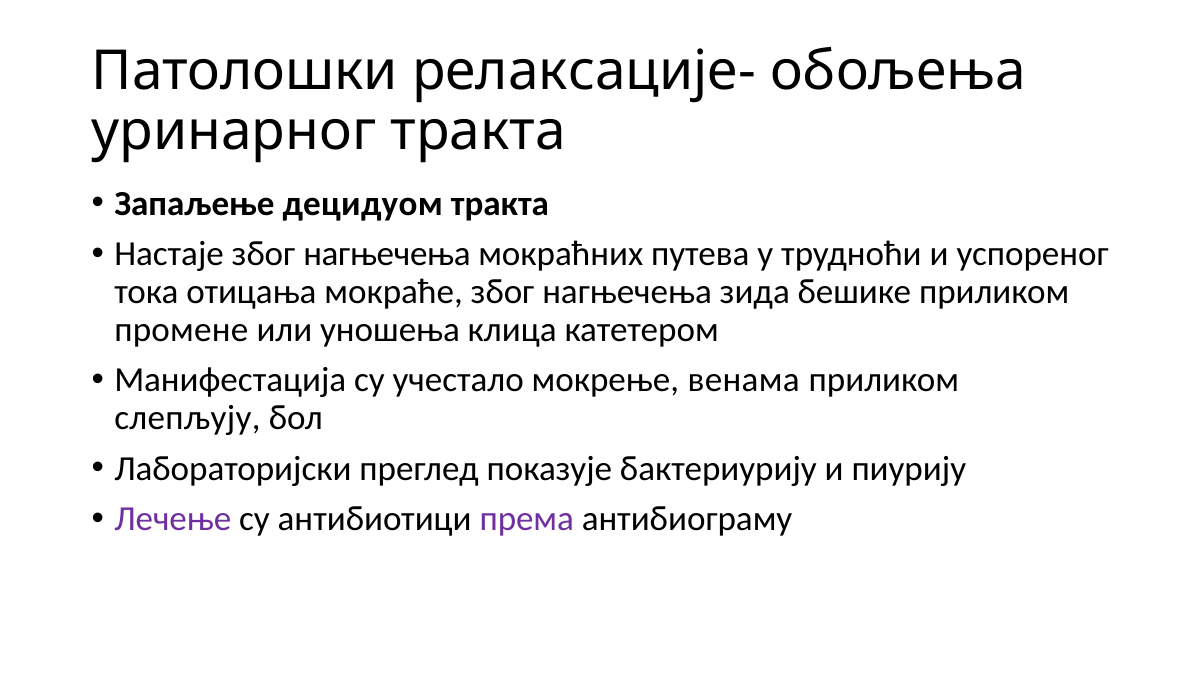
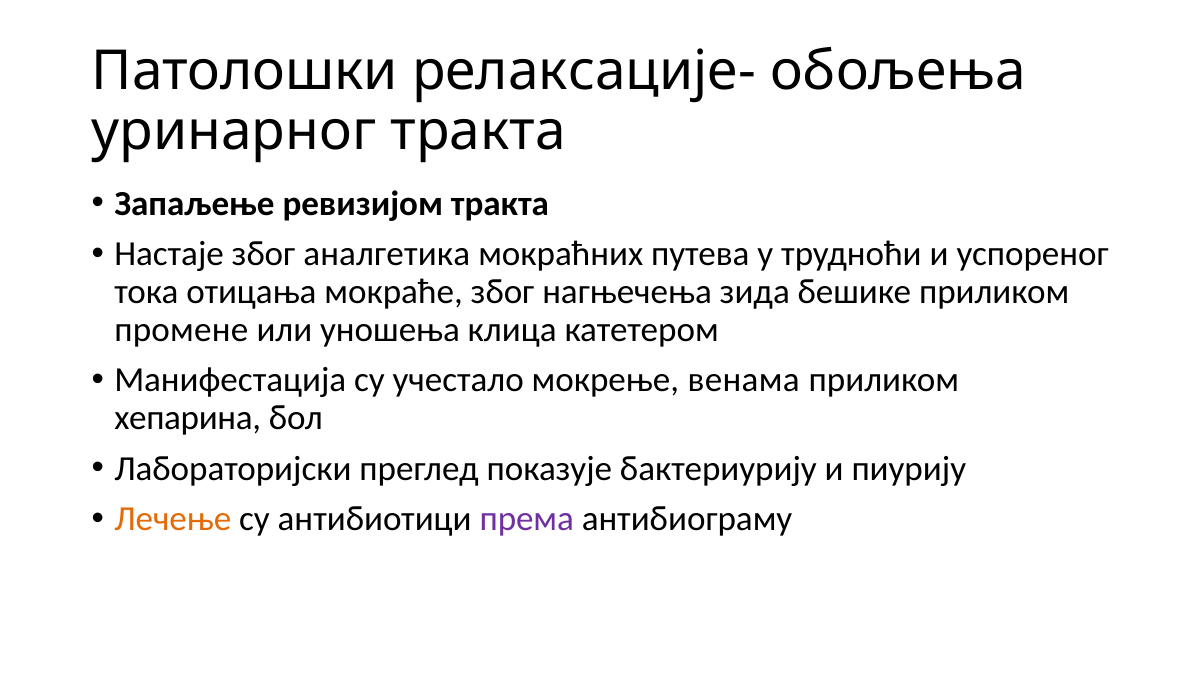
децидуом: децидуом -> ревизијом (363, 203)
Настаје због нагњечења: нагњечења -> аналгетика (387, 254)
слепљују: слепљују -> хепарина (188, 418)
Лечење colour: purple -> orange (173, 519)
